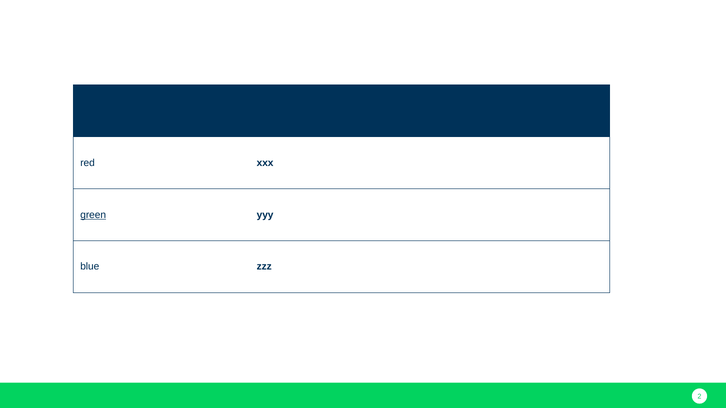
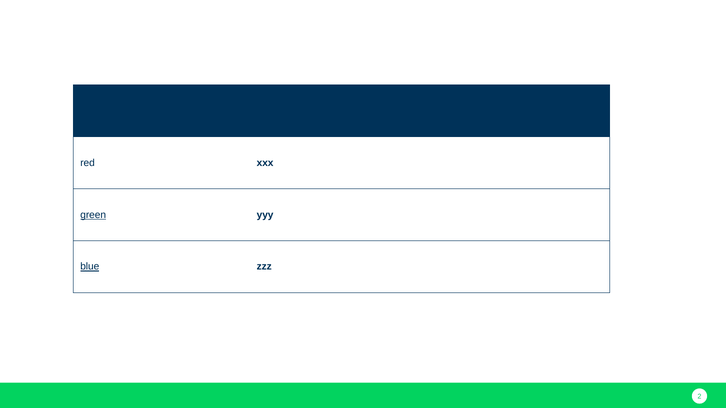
blue underline: none -> present (90, 267)
